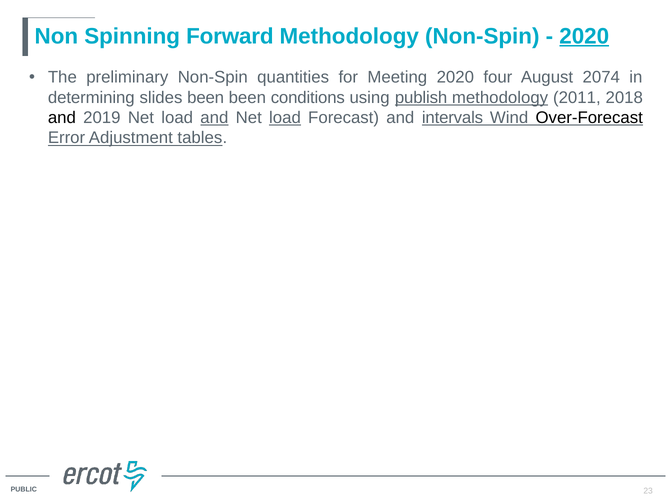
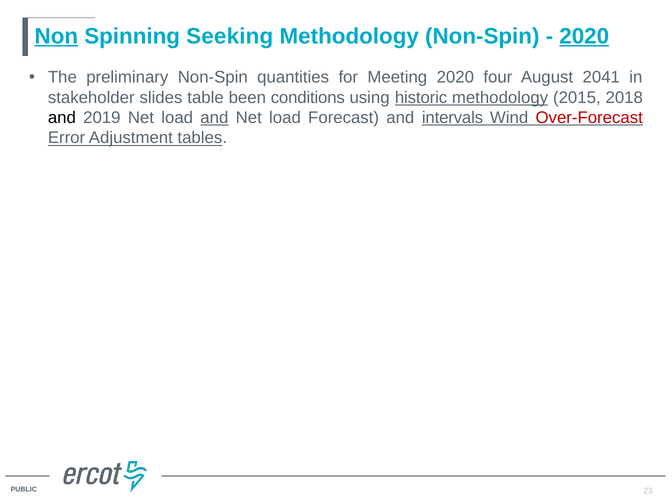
Non underline: none -> present (56, 36)
Forward: Forward -> Seeking (230, 36)
2074: 2074 -> 2041 (601, 77)
determining: determining -> stakeholder (91, 98)
slides been: been -> table (206, 98)
publish: publish -> historic (421, 98)
2011: 2011 -> 2015 (577, 98)
load underline: present -> none (285, 118)
Over-Forecast colour: black -> red (589, 118)
